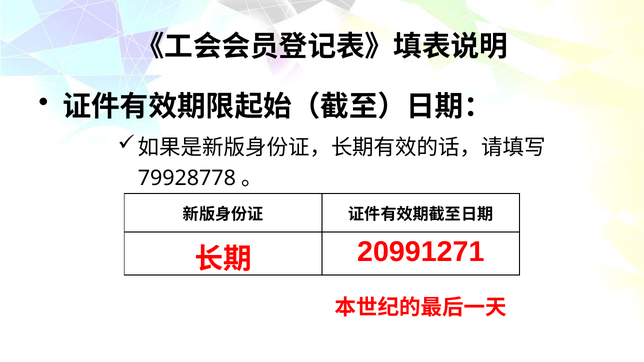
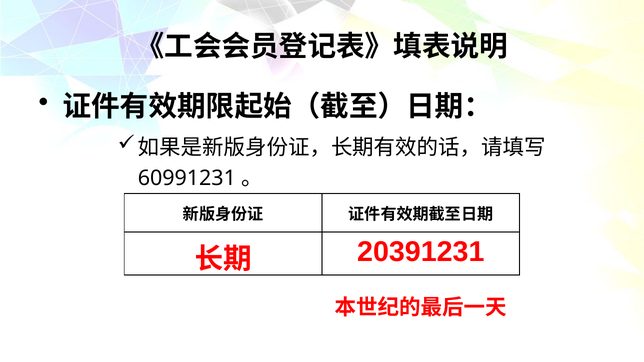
79928778: 79928778 -> 60991231 (187, 179)
20991271: 20991271 -> 20391231 (421, 252)
